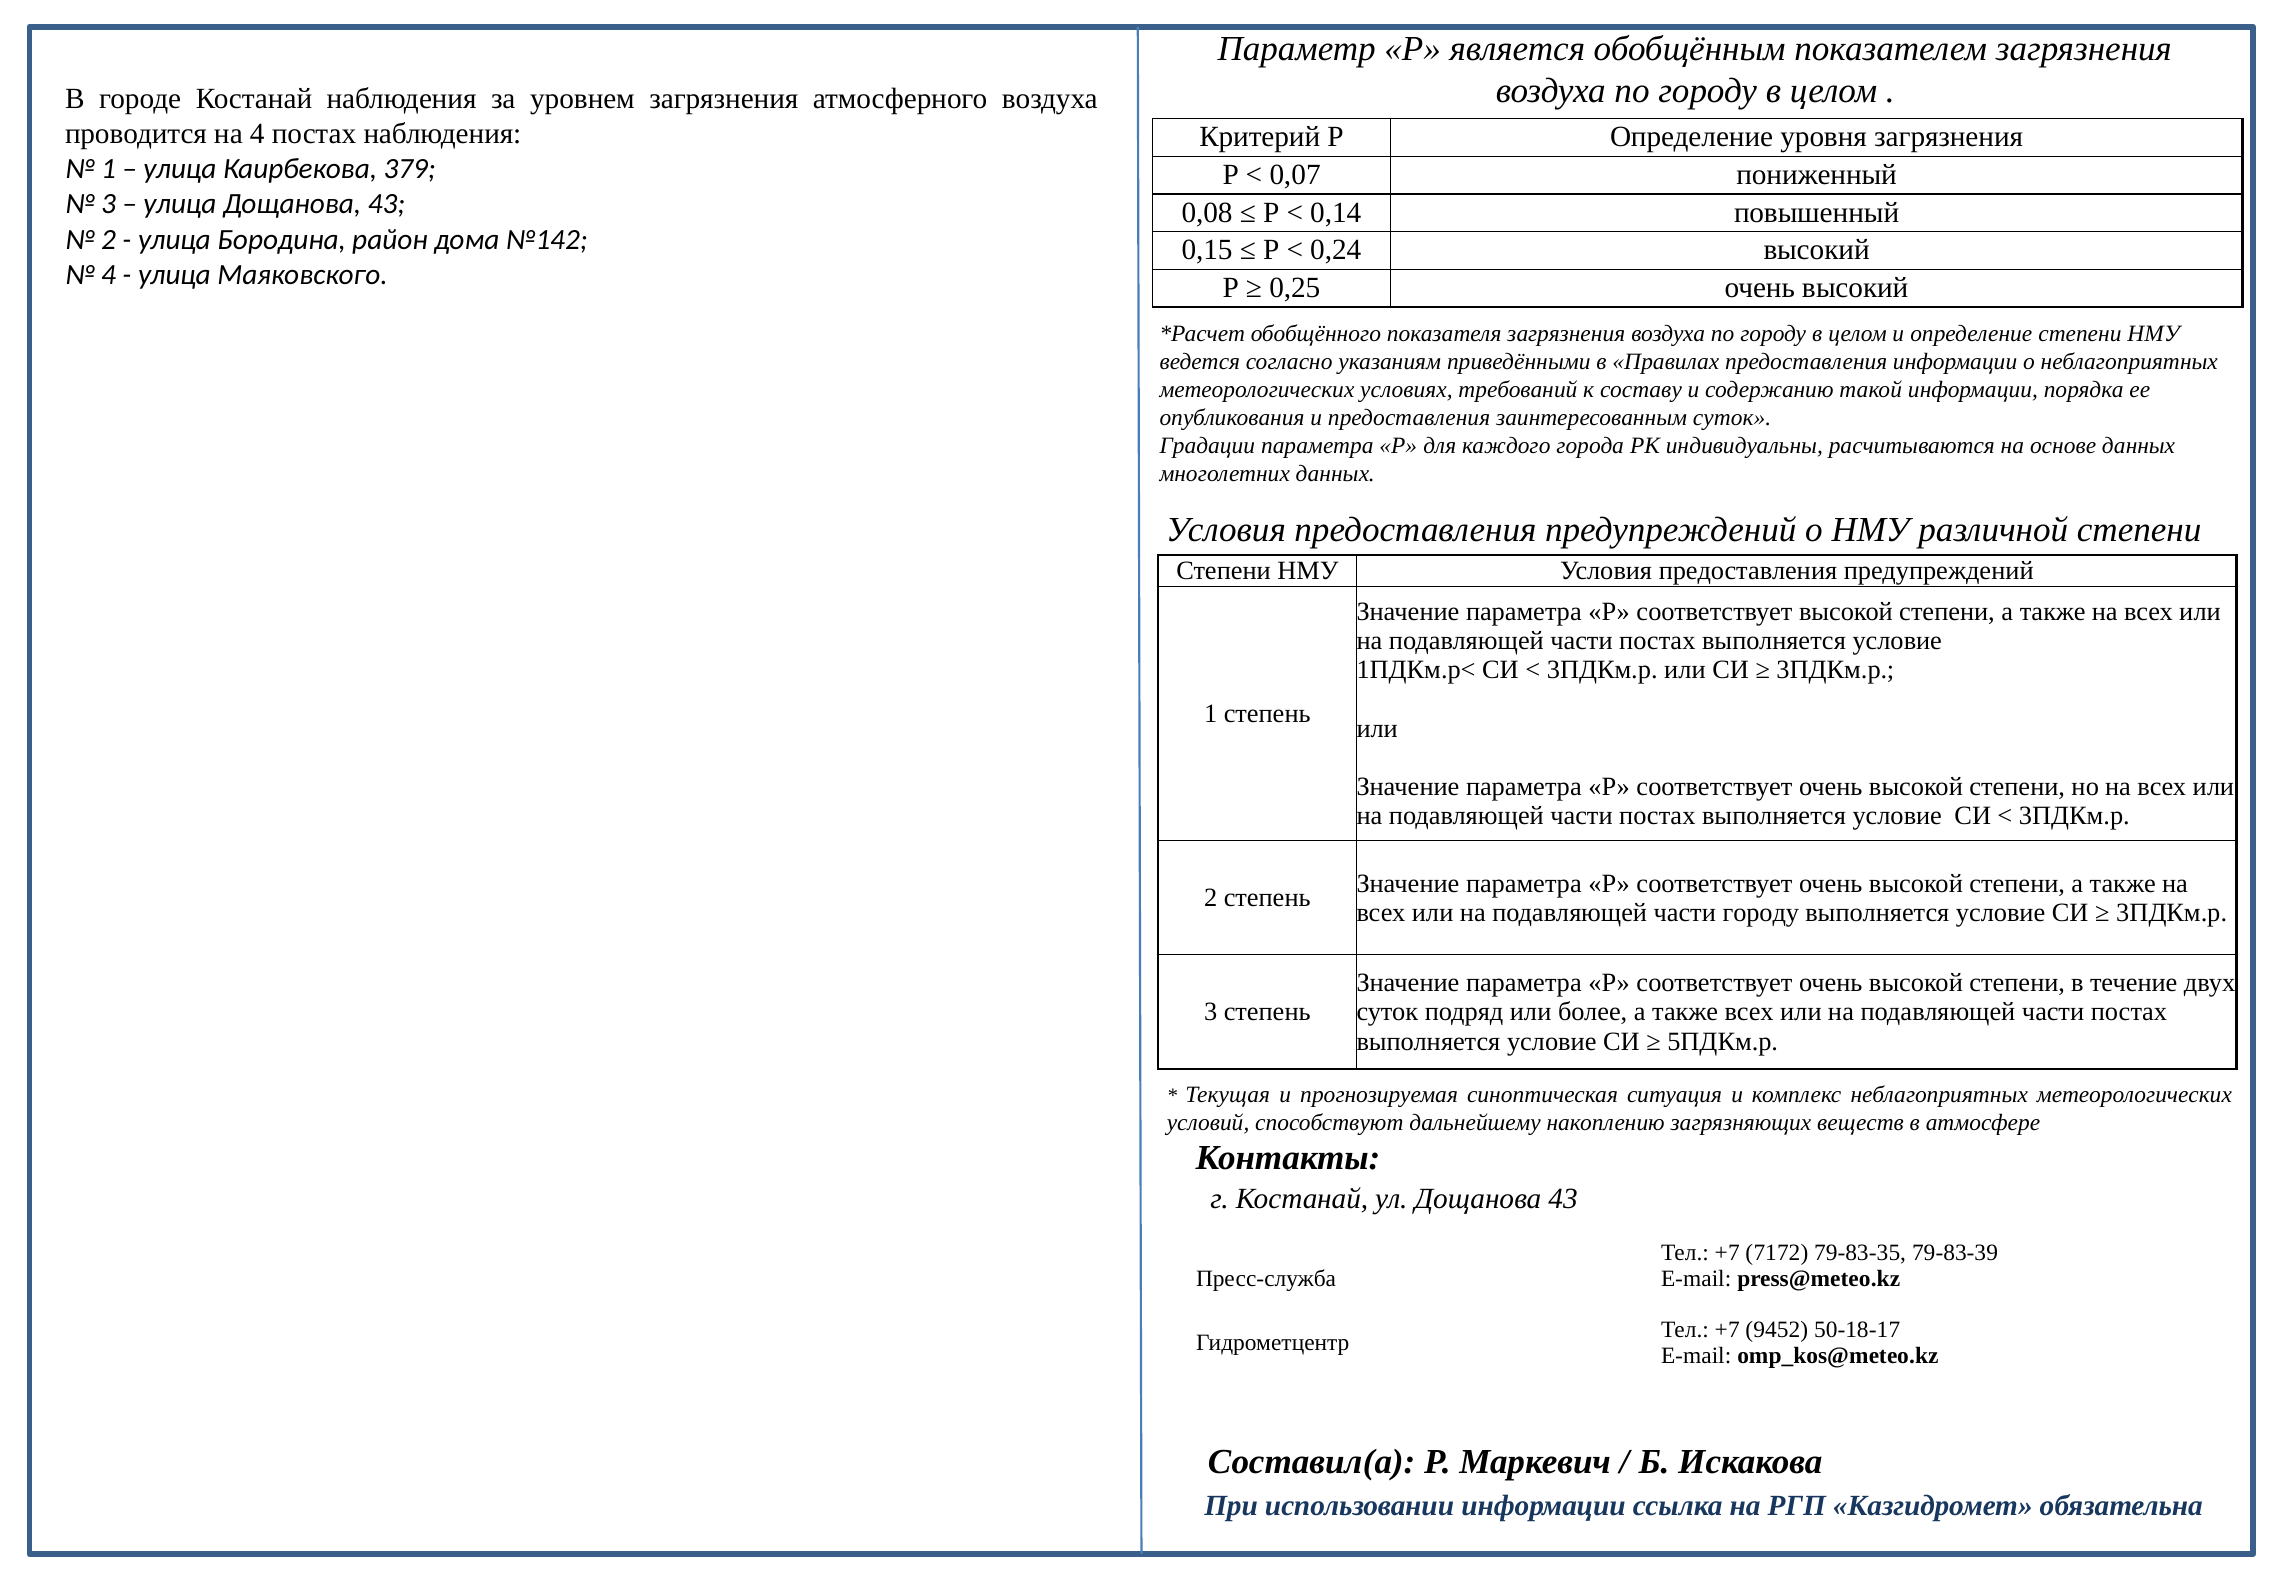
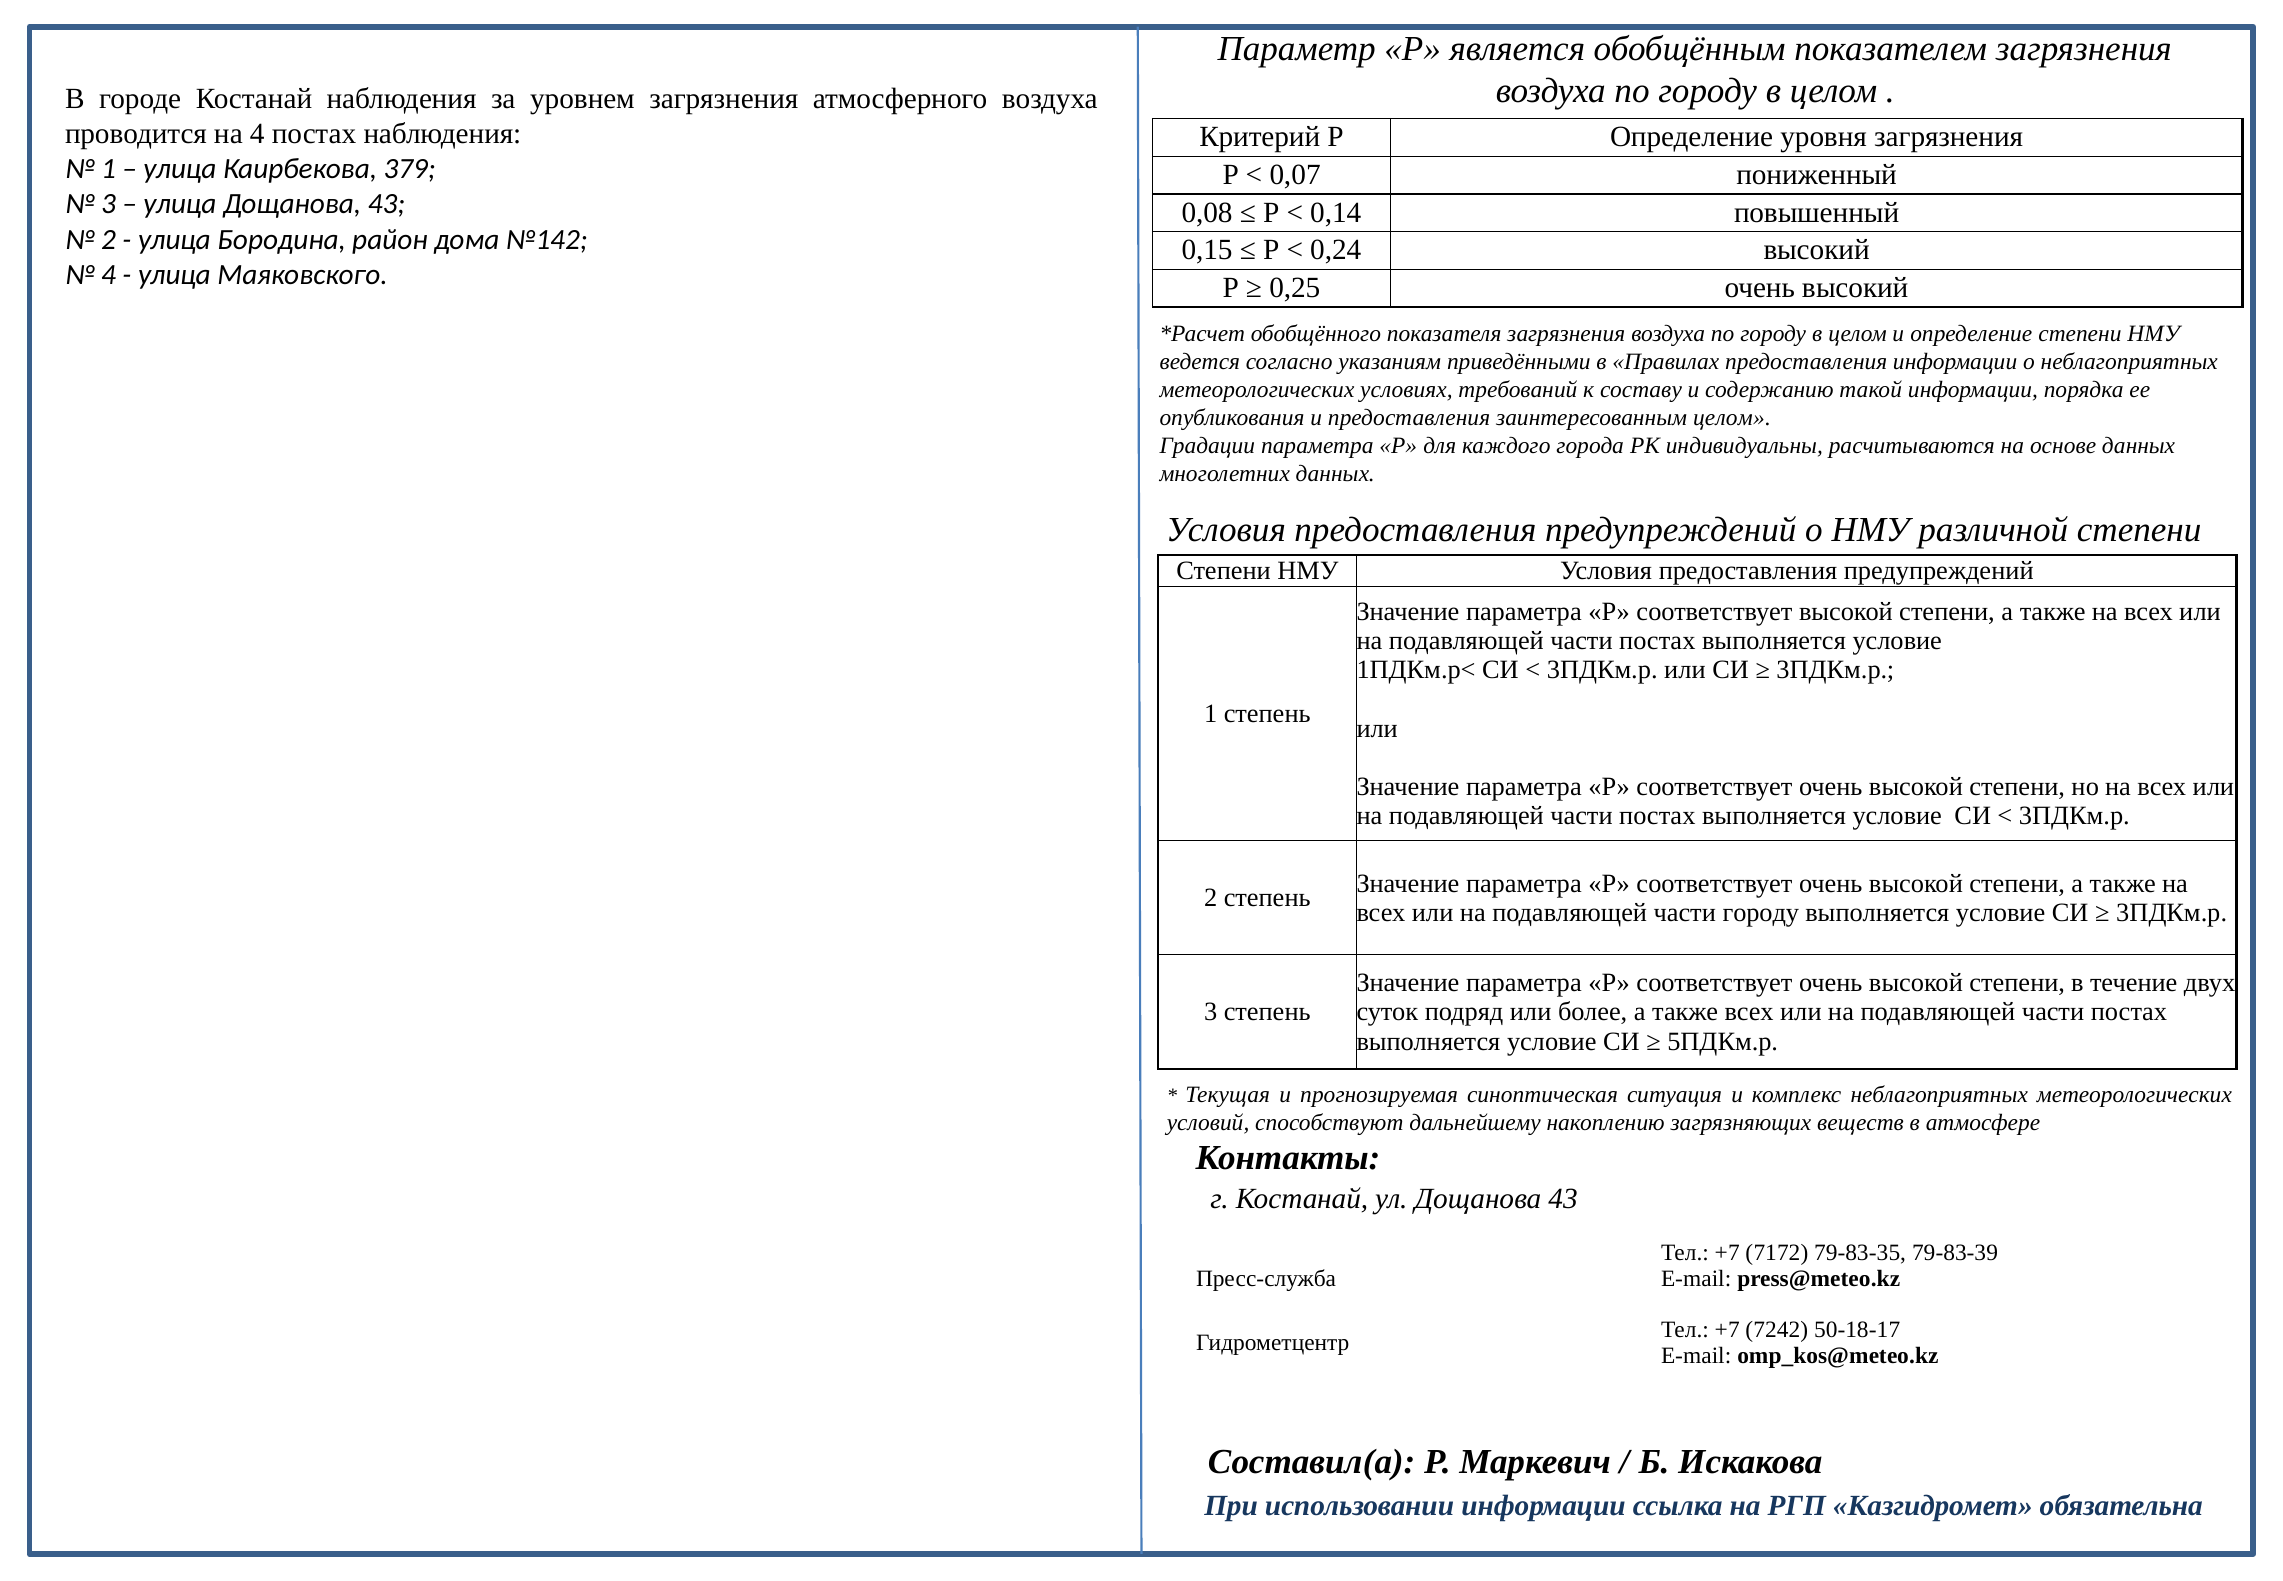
заинтересованным суток: суток -> целом (1732, 418)
9452: 9452 -> 7242 (1777, 1330)
